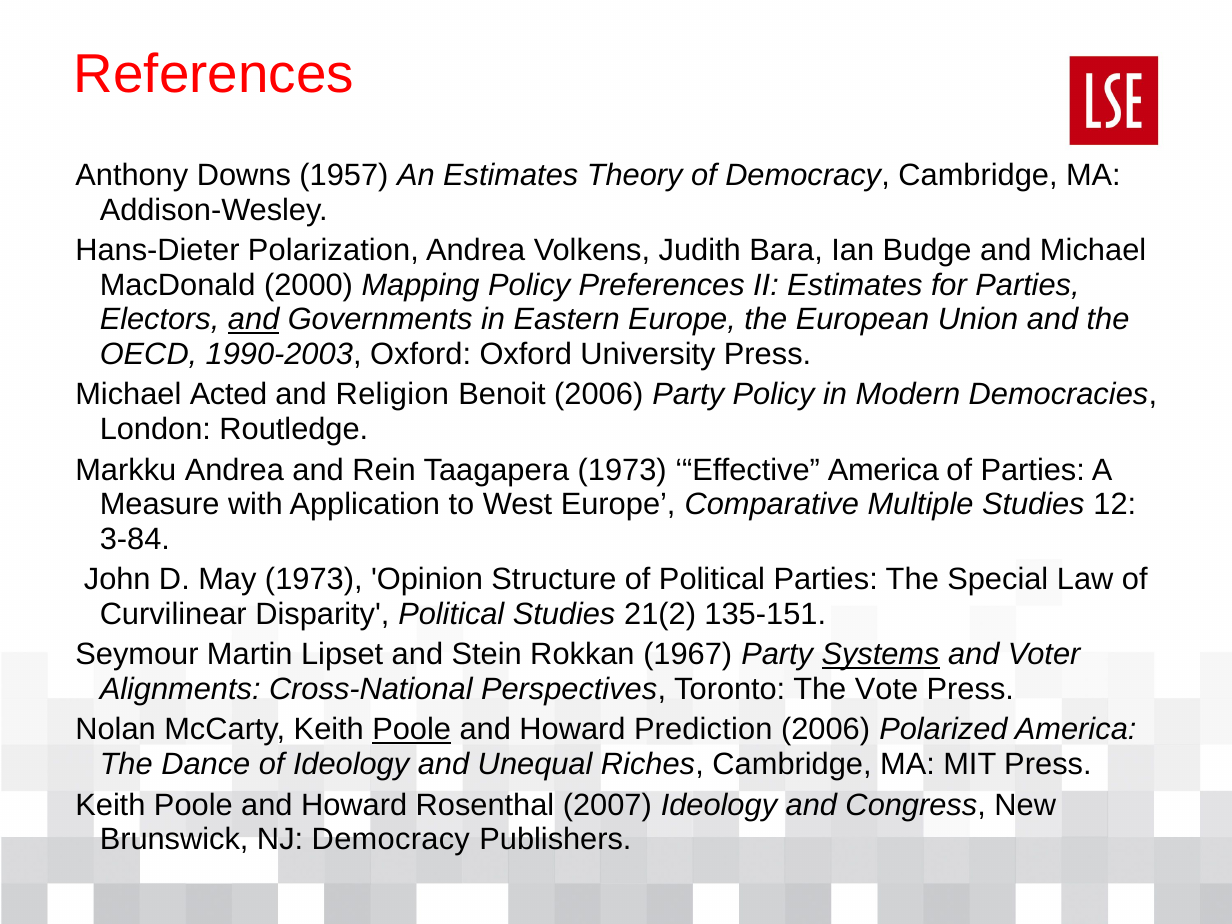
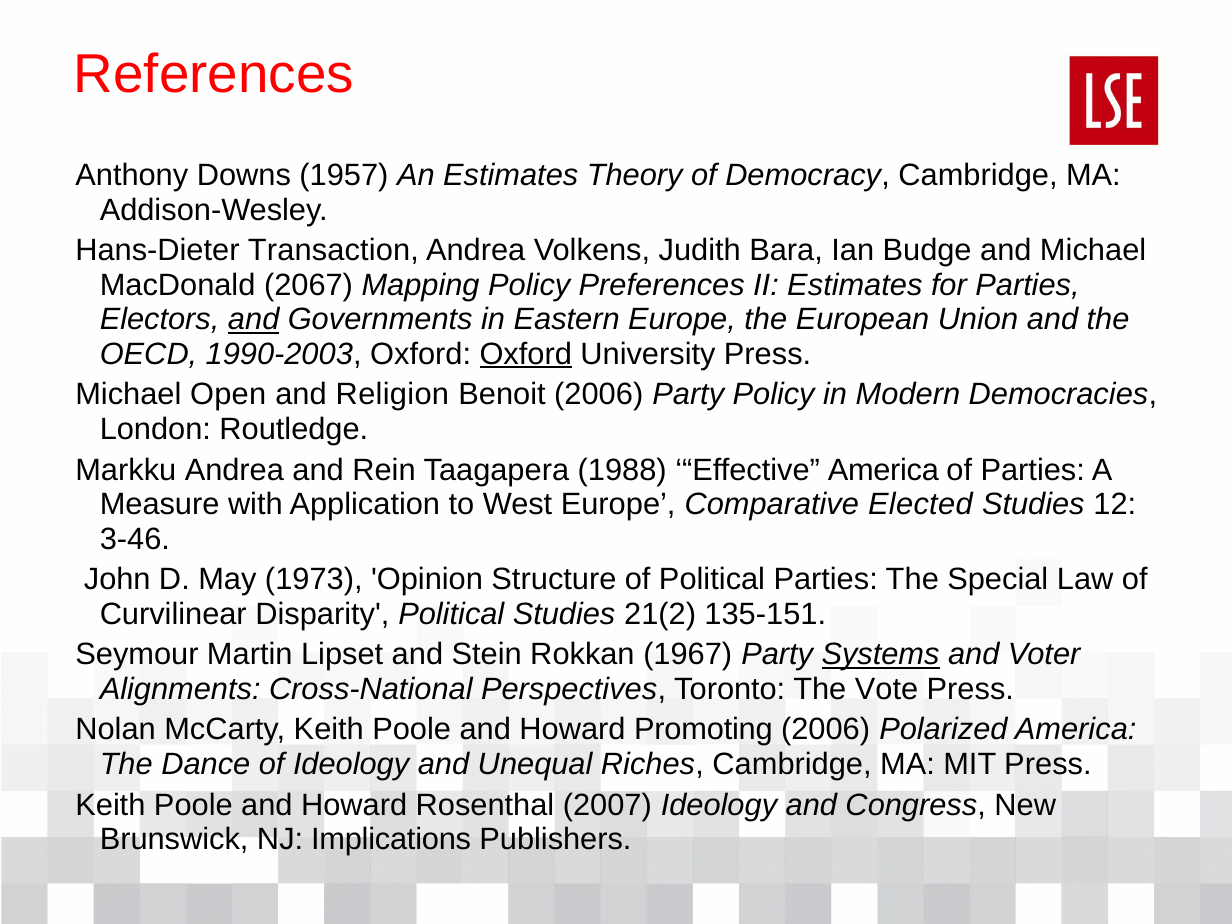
Polarization: Polarization -> Transaction (333, 251)
2000: 2000 -> 2067 (309, 285)
Oxford underline: none -> present (526, 354)
Acted: Acted -> Open (228, 395)
Taagapera 1973: 1973 -> 1988 (622, 470)
Multiple: Multiple -> Elected (920, 504)
3-84: 3-84 -> 3-46 (135, 539)
Poole underline: present -> none (412, 730)
Prediction: Prediction -> Promoting (703, 730)
NJ Democracy: Democracy -> Implications (391, 839)
